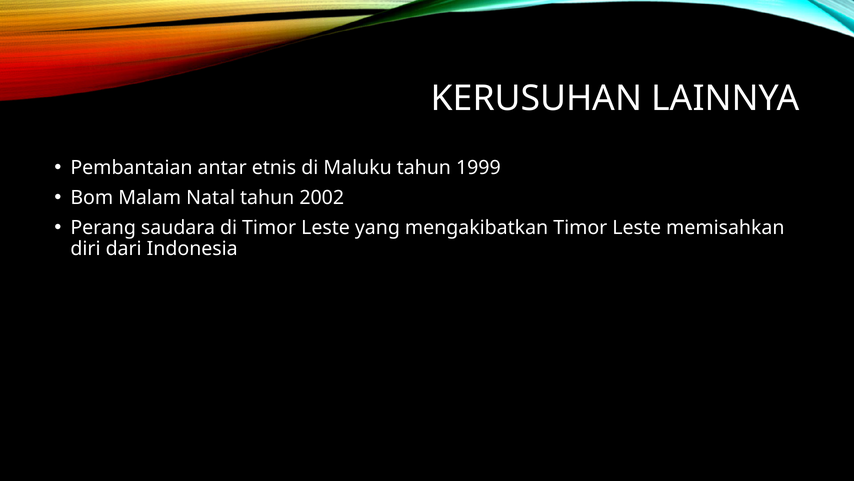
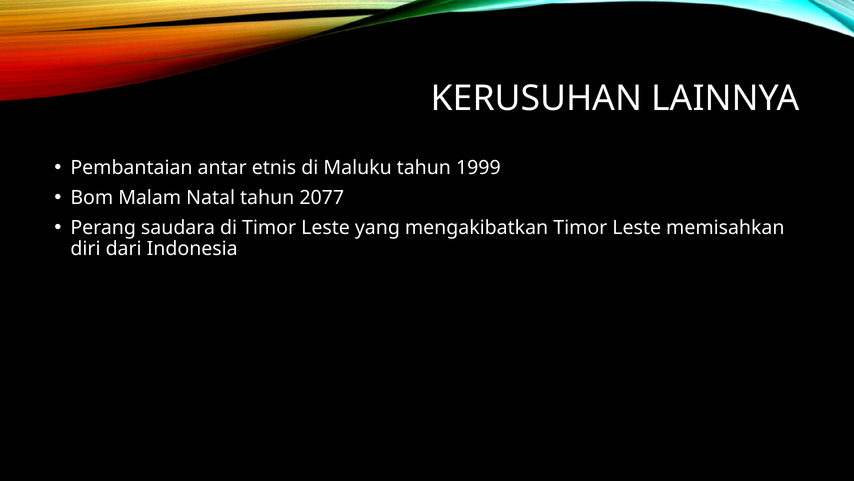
2002: 2002 -> 2077 (322, 197)
